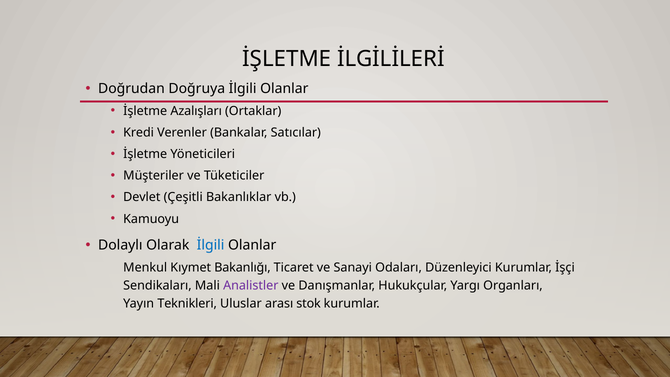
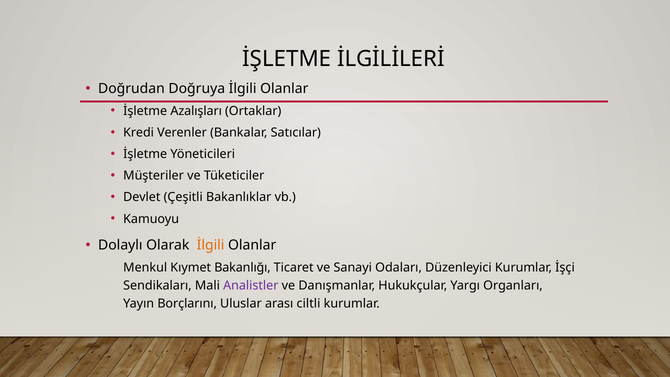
İlgili colour: blue -> orange (211, 245)
Teknikleri: Teknikleri -> Borçlarını (187, 304)
stok: stok -> ciltli (308, 304)
